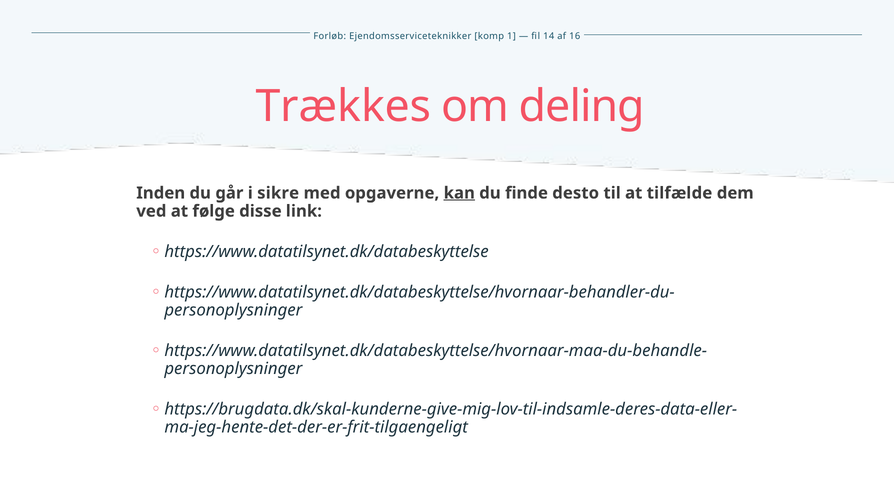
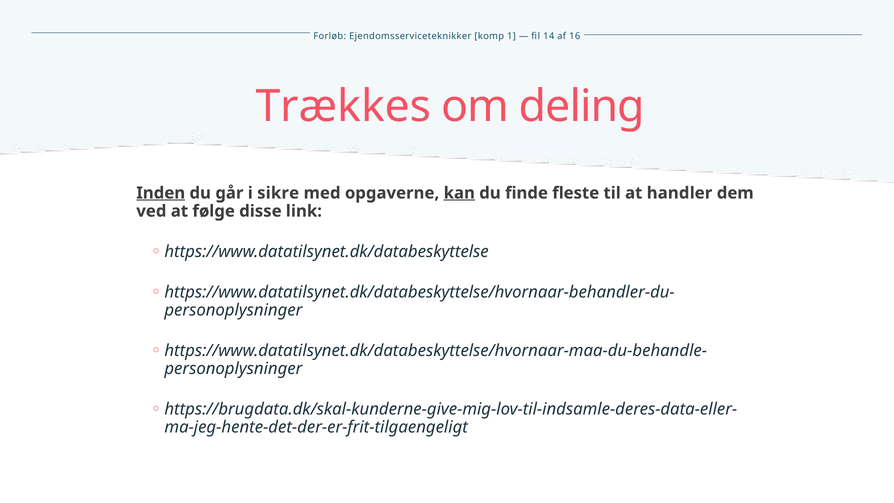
Inden underline: none -> present (161, 193)
desto: desto -> fleste (576, 193)
tilfælde: tilfælde -> handler (679, 193)
